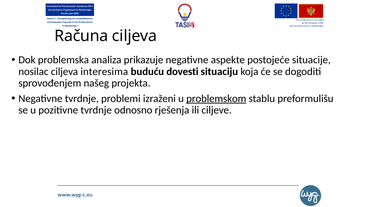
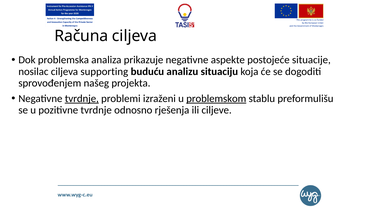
interesima: interesima -> supporting (104, 72)
dovesti: dovesti -> analizu (182, 72)
tvrdnje underline: none -> present (82, 99)
